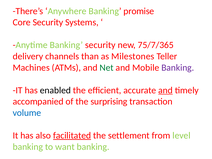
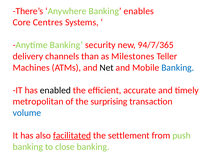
promise: promise -> enables (139, 11)
Core Security: Security -> Centres (48, 22)
75/7/365: 75/7/365 -> 94/7/365 (156, 45)
Net colour: green -> black (107, 68)
Banking colour: purple -> blue (178, 68)
and underline: present -> none (166, 90)
accompanied: accompanied -> metropolitan (38, 102)
level: level -> push (182, 135)
want: want -> close (65, 147)
